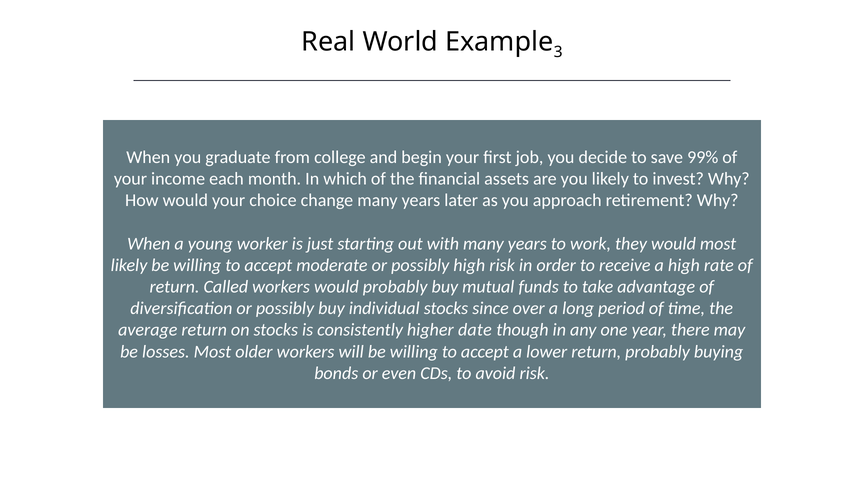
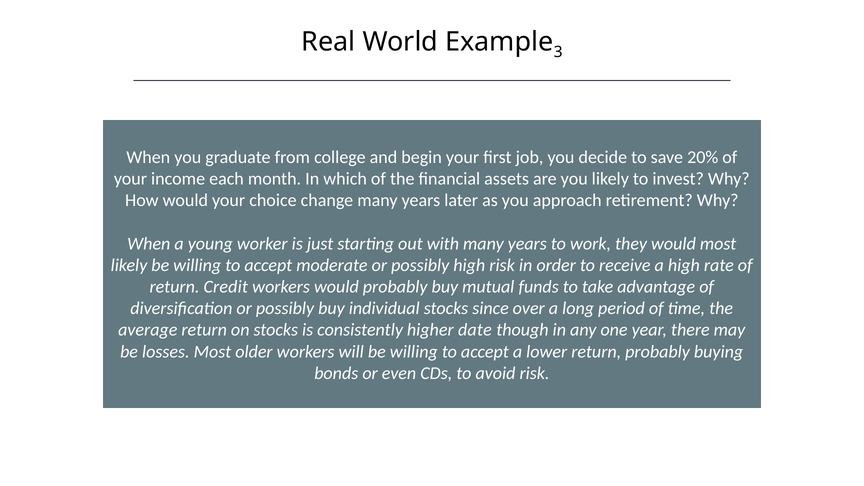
99%: 99% -> 20% (703, 157)
Called: Called -> Credit (226, 287)
